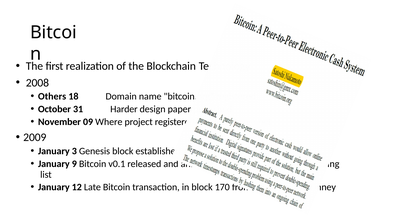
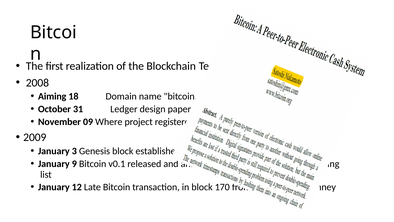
Others: Others -> Aiming (52, 96)
Harder: Harder -> Ledger (124, 109)
